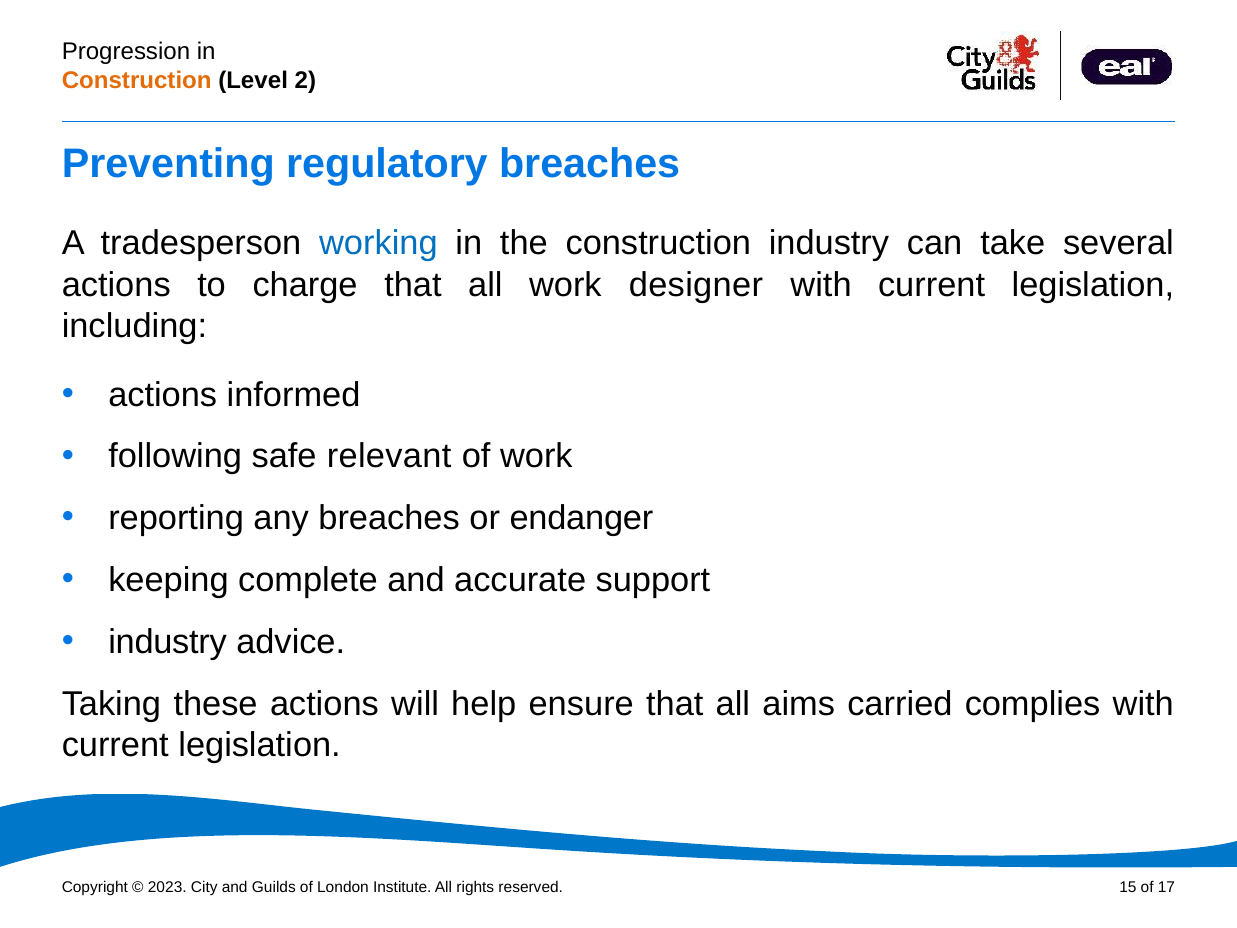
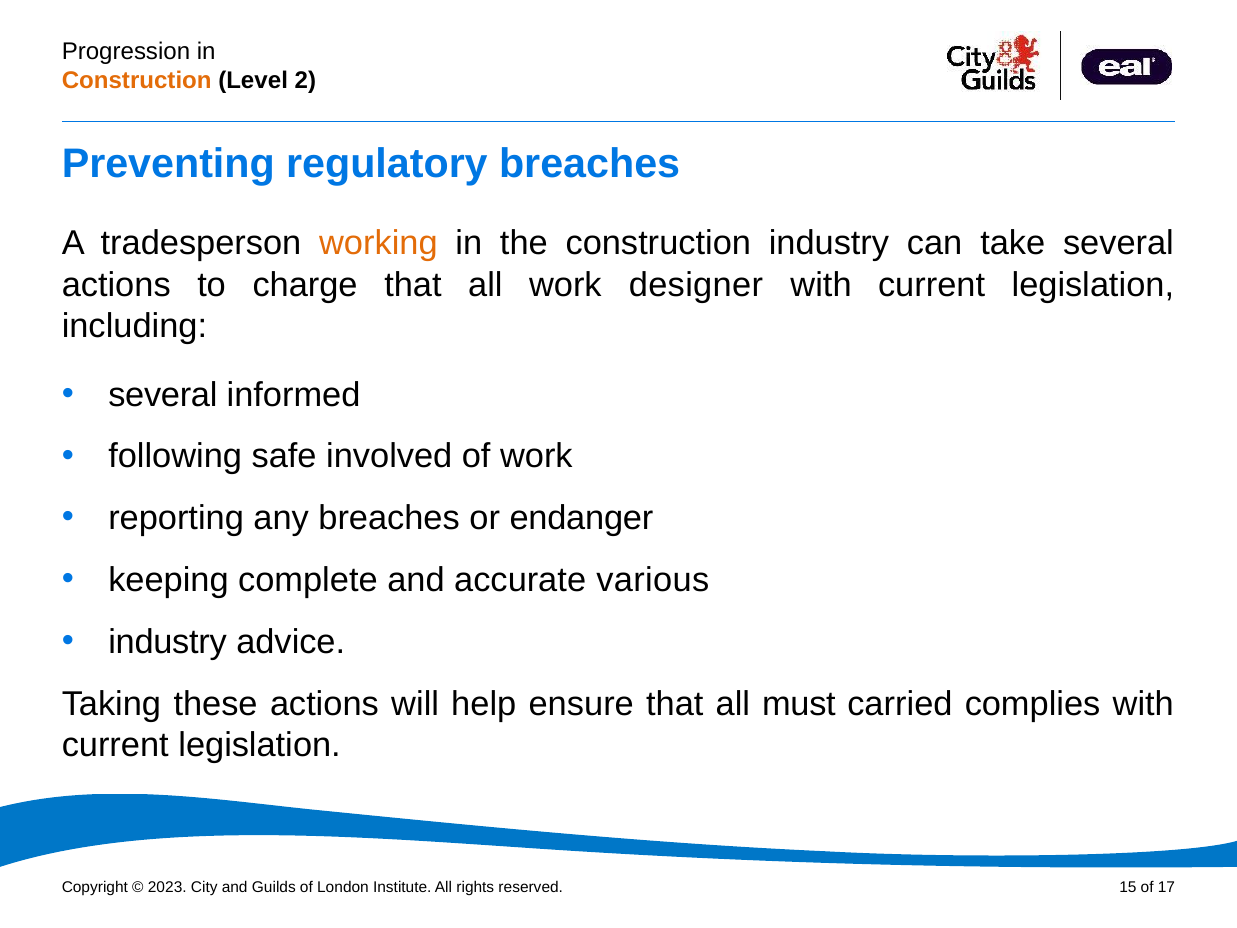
working colour: blue -> orange (378, 243)
actions: actions -> several (163, 395)
relevant: relevant -> involved (389, 457)
support: support -> various (653, 580)
aims: aims -> must (799, 704)
